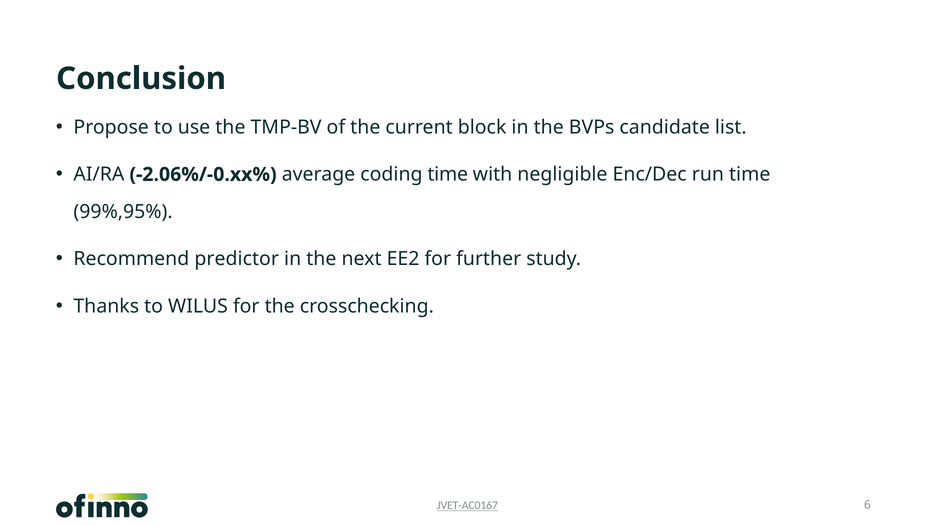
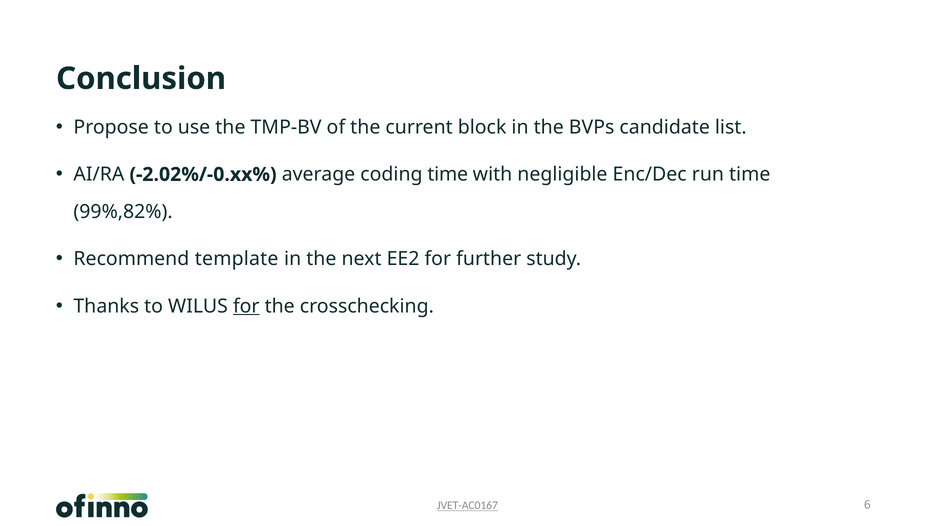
-2.06%/-0.xx%: -2.06%/-0.xx% -> -2.02%/-0.xx% (203, 174)
99%,95%: 99%,95% -> 99%,82% (123, 212)
predictor: predictor -> template (237, 259)
for underline: none -> present (246, 306)
